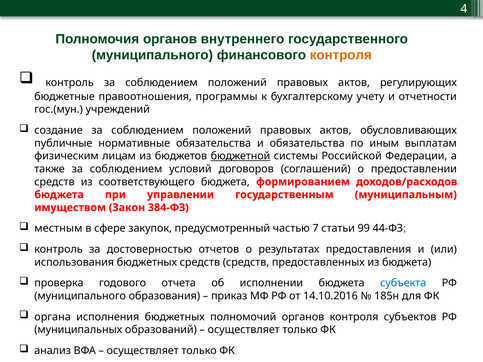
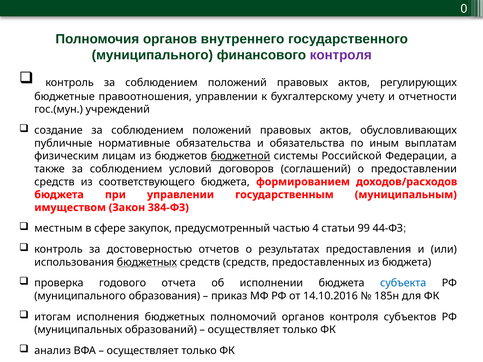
4: 4 -> 0 (464, 9)
контроля colour: orange -> purple (341, 55)
правоотношения программы: программы -> управлении (227, 97)
7: 7 -> 4 (316, 229)
бюджетных underline: none -> present (147, 262)
органа: органа -> итогам (53, 317)
